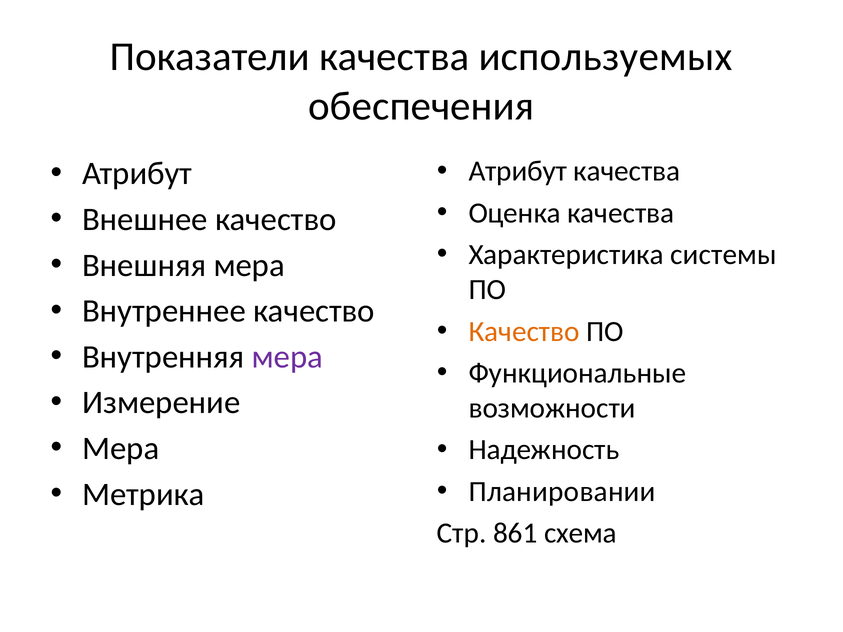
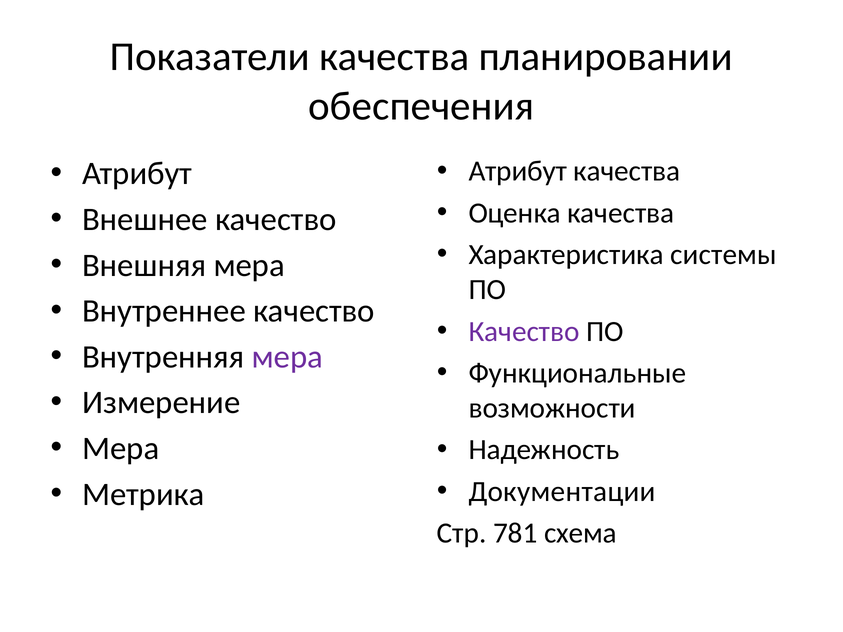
используемых: используемых -> планировании (606, 57)
Качество colour: orange -> purple (524, 332)
Планировании: Планировании -> Документации (562, 492)
861: 861 -> 781 (515, 533)
